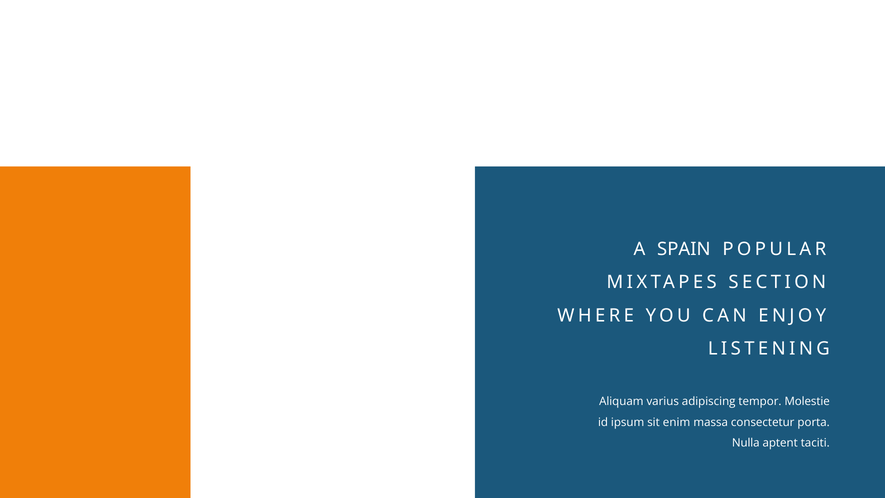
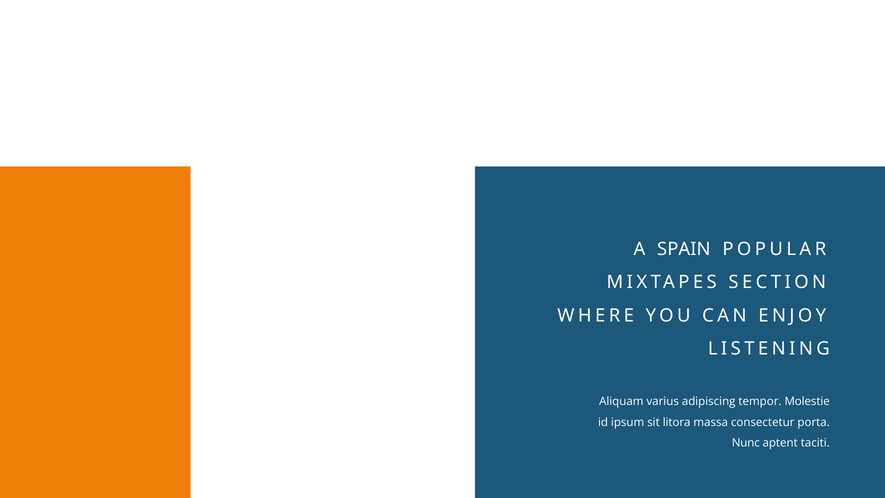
enim: enim -> litora (677, 422)
Nulla: Nulla -> Nunc (746, 443)
